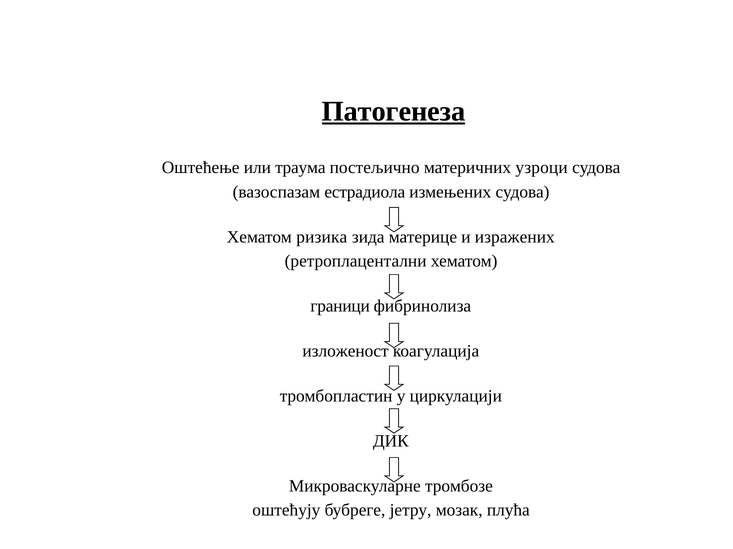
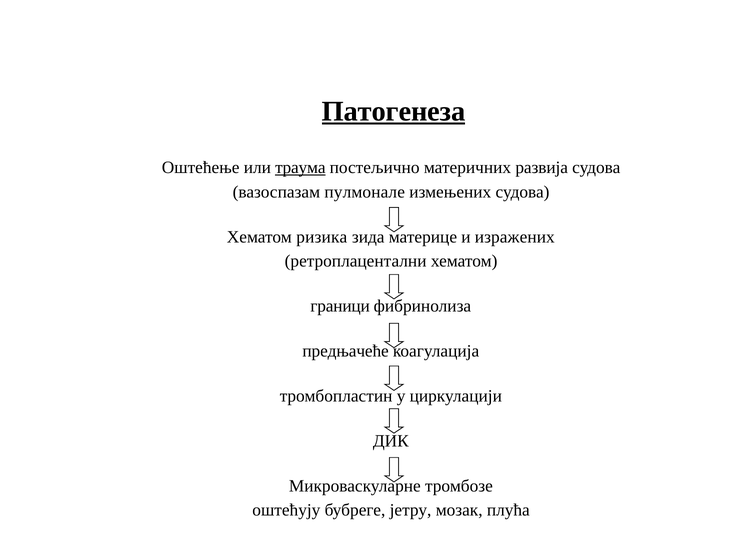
траума underline: none -> present (300, 168)
узроци: узроци -> развија (542, 168)
естрадиола: естрадиола -> пулмонале (365, 192)
изложеност: изложеност -> предњачеће (346, 351)
